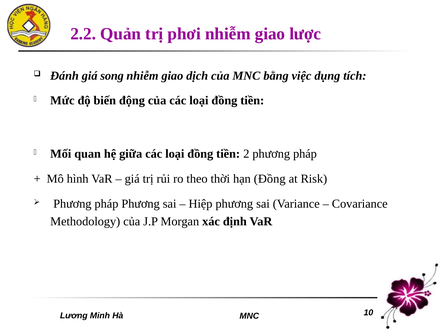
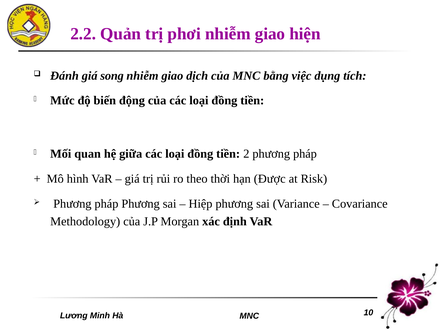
lược: lược -> hiện (305, 34)
hạn Đồng: Đồng -> Được (270, 179)
